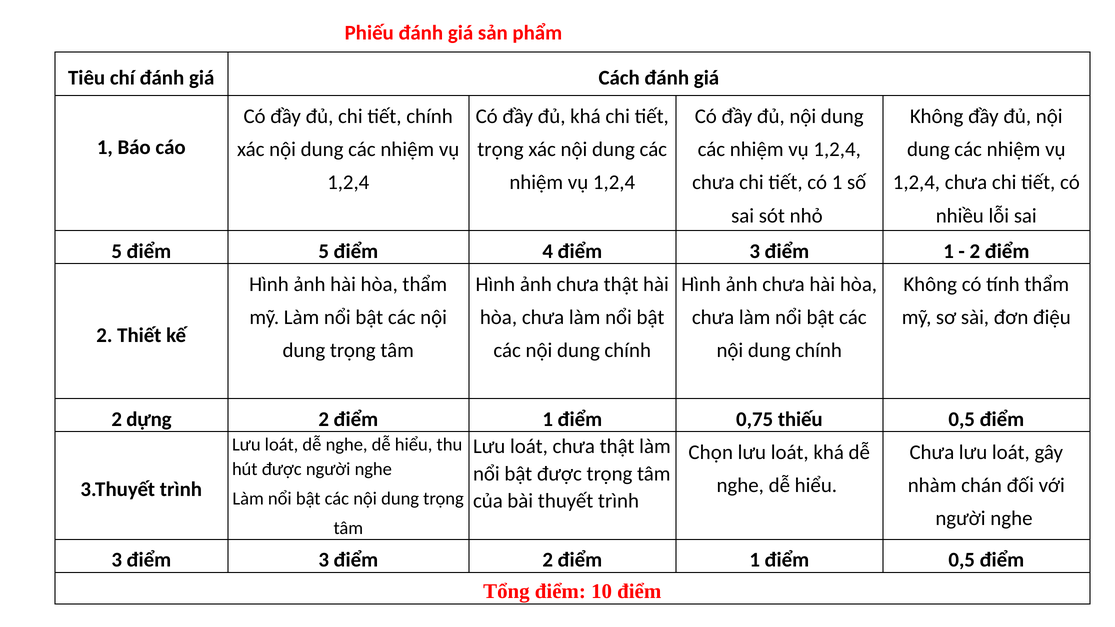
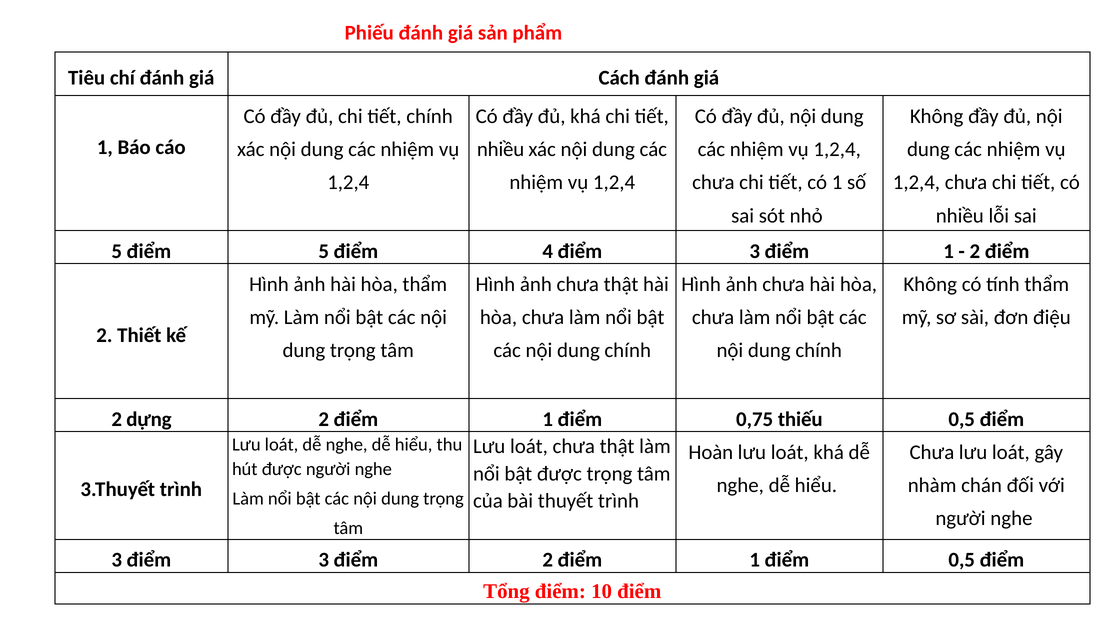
trọng: trọng -> nhiều (501, 149)
Chọn: Chọn -> Hoàn (711, 452)
